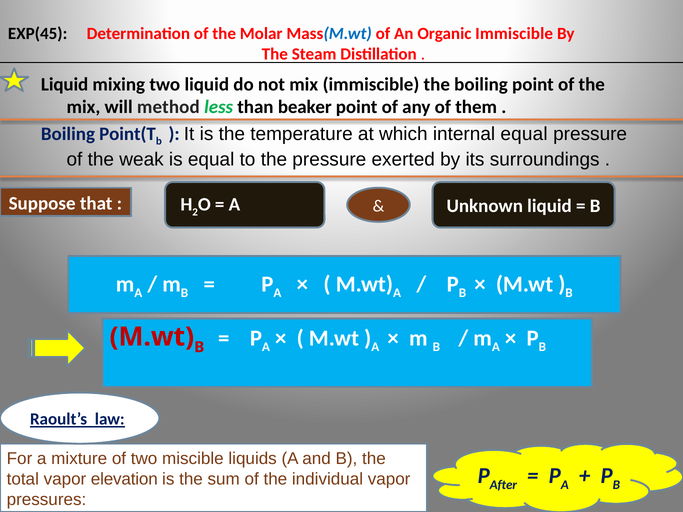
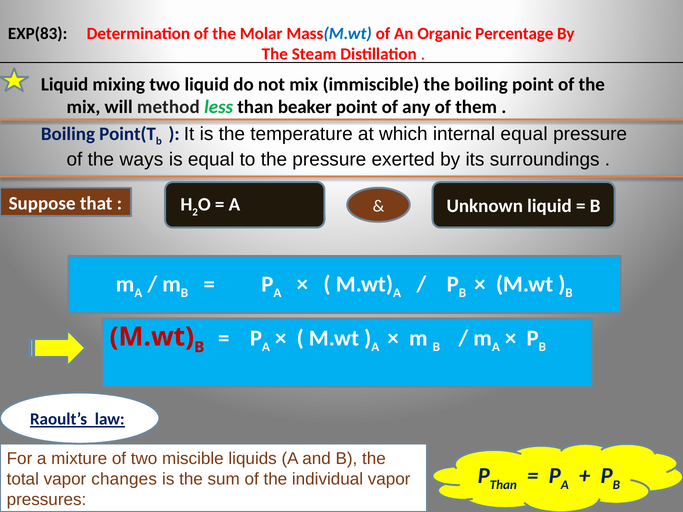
EXP(45: EXP(45 -> EXP(83 (38, 34)
Organic Immiscible: Immiscible -> Percentage (514, 34)
weak: weak -> ways (141, 160)
After: After -> Than (503, 485)
elevation: elevation -> changes (124, 479)
